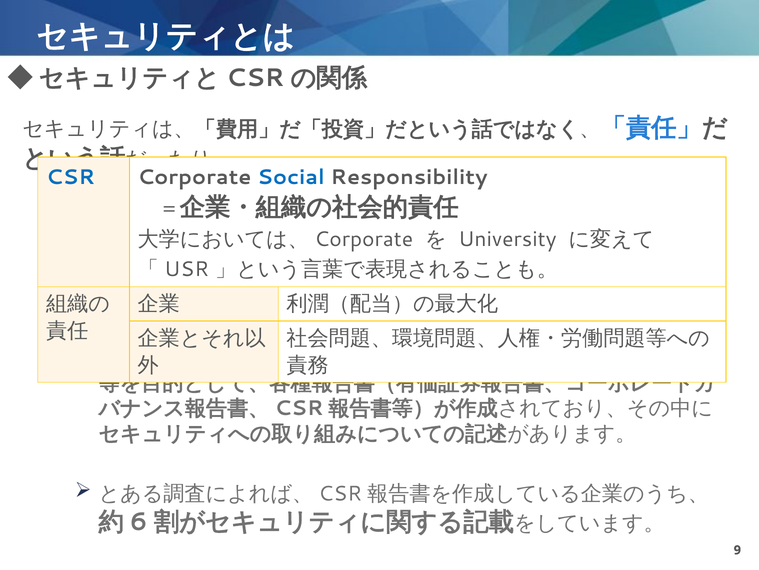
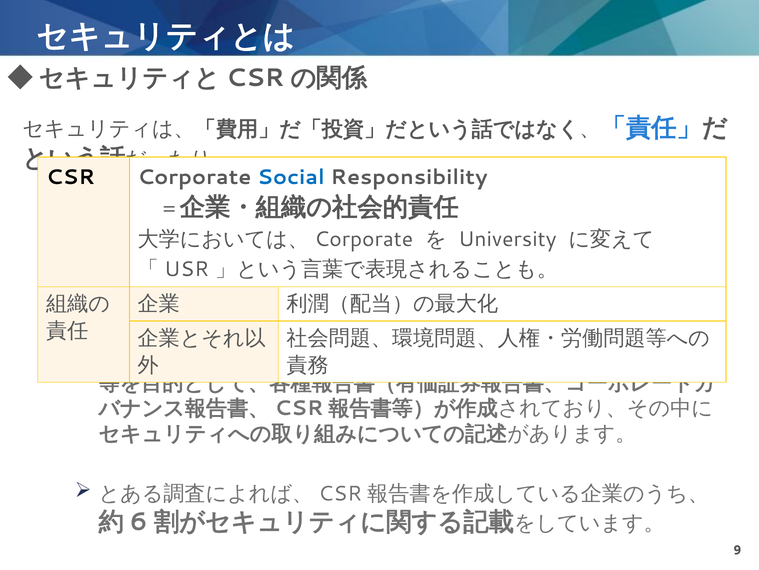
CSR colour: blue -> black (70, 177)
